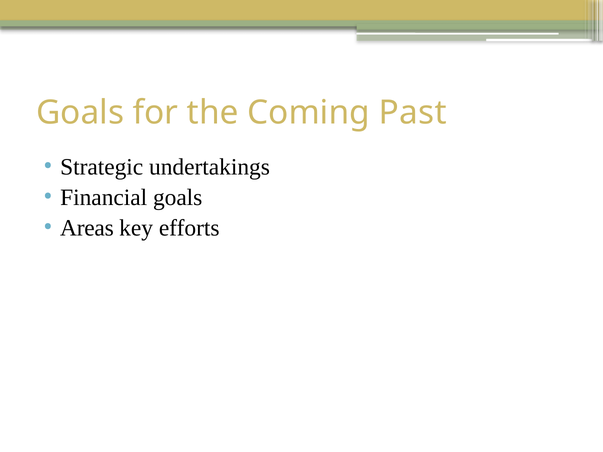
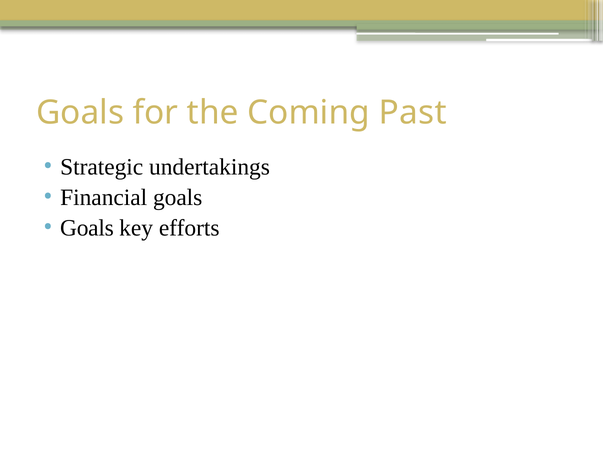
Areas: Areas -> Goals (87, 228)
